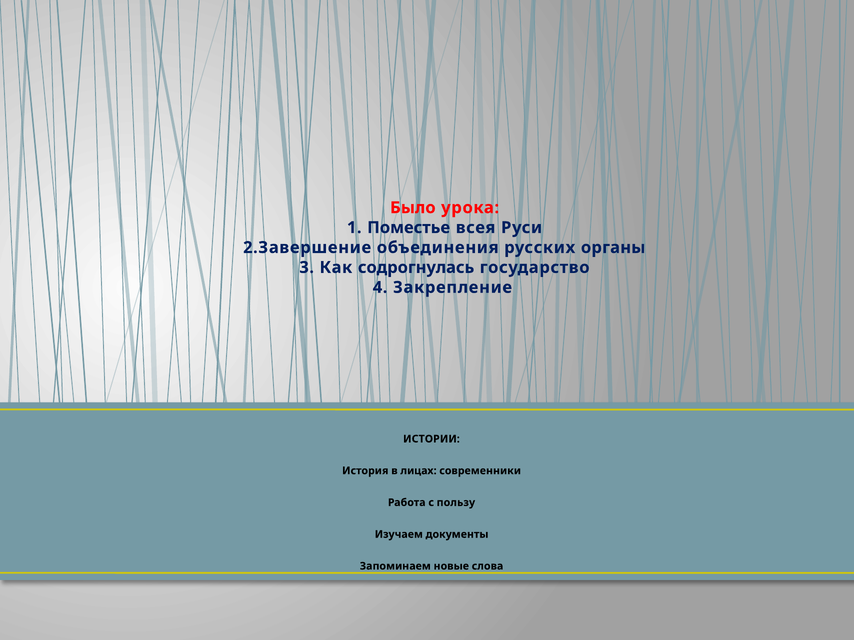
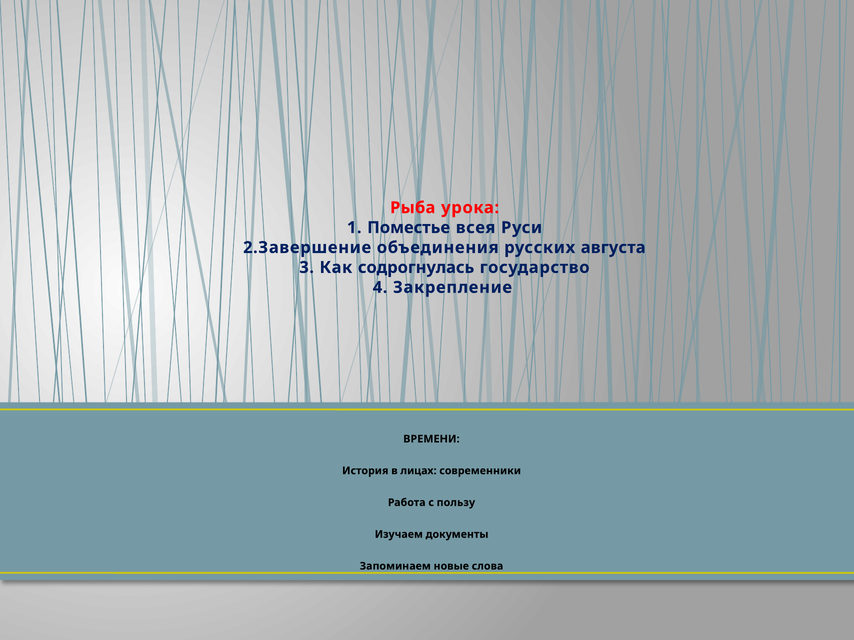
Было: Было -> Рыба (413, 208)
органы: органы -> августа (613, 248)
ИСТОРИИ: ИСТОРИИ -> ВРЕМЕНИ (431, 439)
